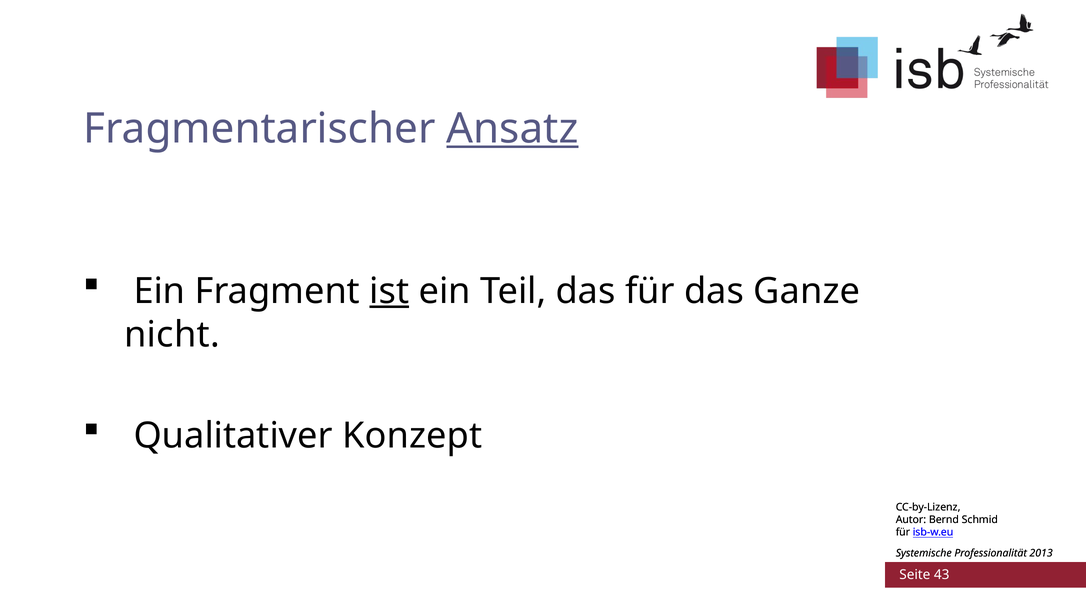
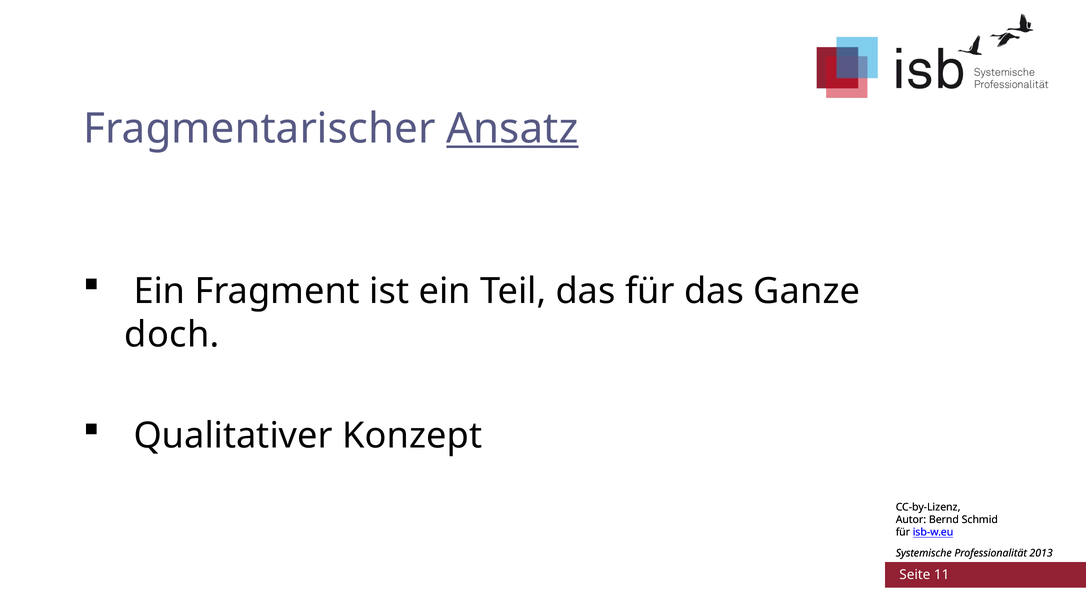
ist underline: present -> none (389, 291)
nicht: nicht -> doch (172, 335)
43: 43 -> 11 (942, 575)
